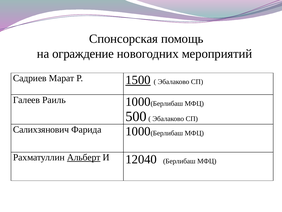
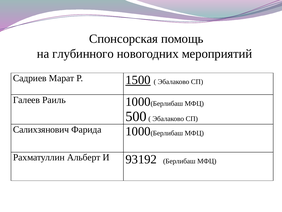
ограждение: ограждение -> глубинного (83, 54)
Альберт underline: present -> none (84, 157)
12040: 12040 -> 93192 (141, 159)
